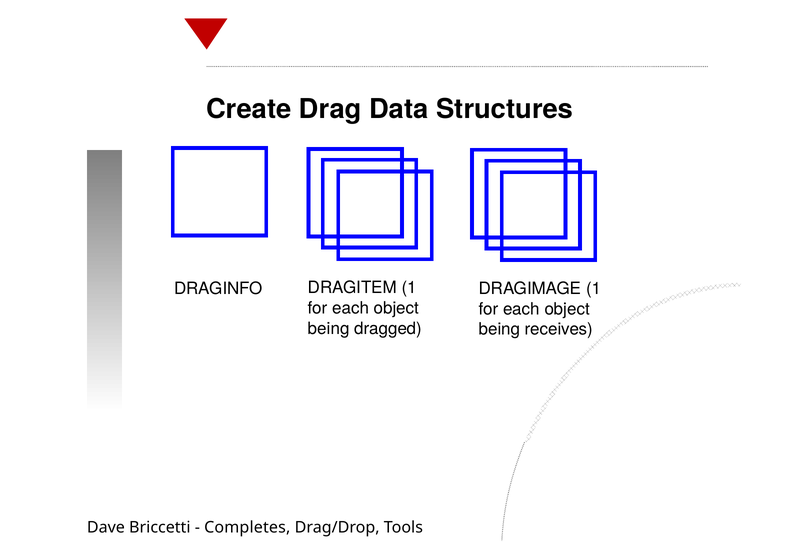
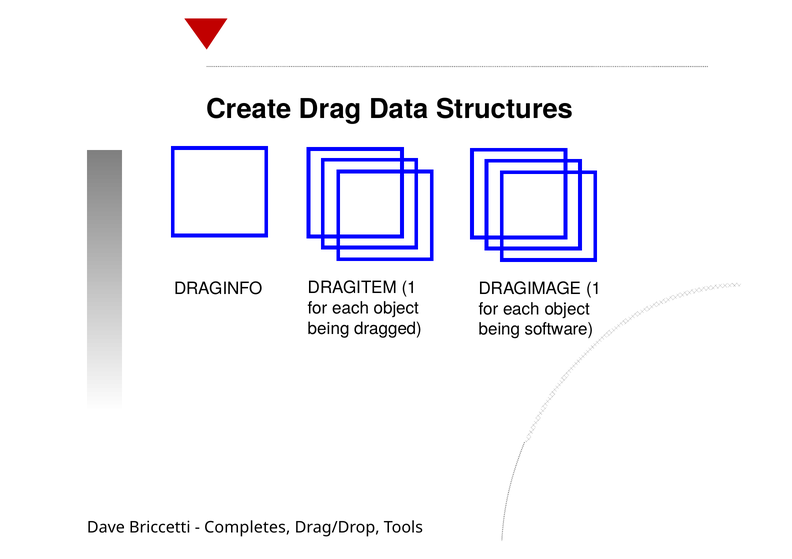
receives: receives -> software (559, 329)
